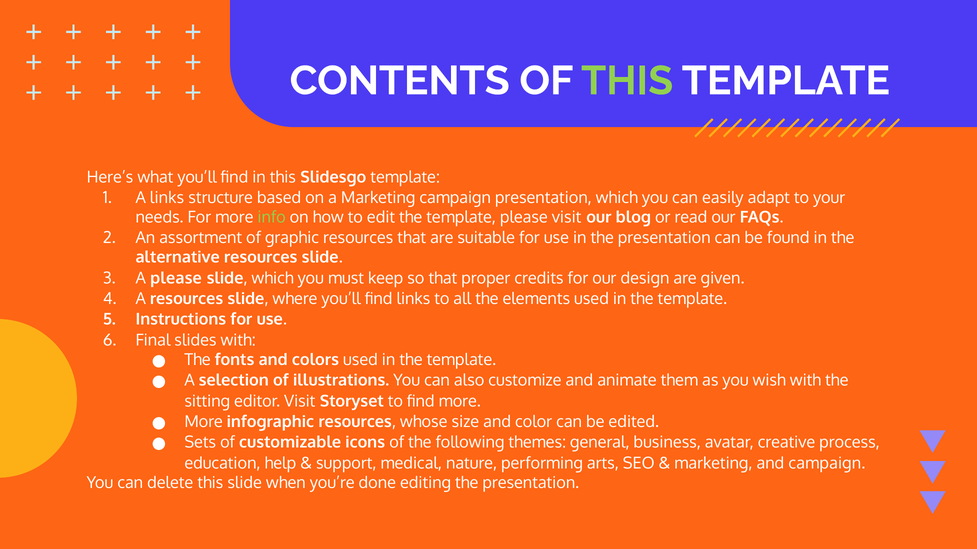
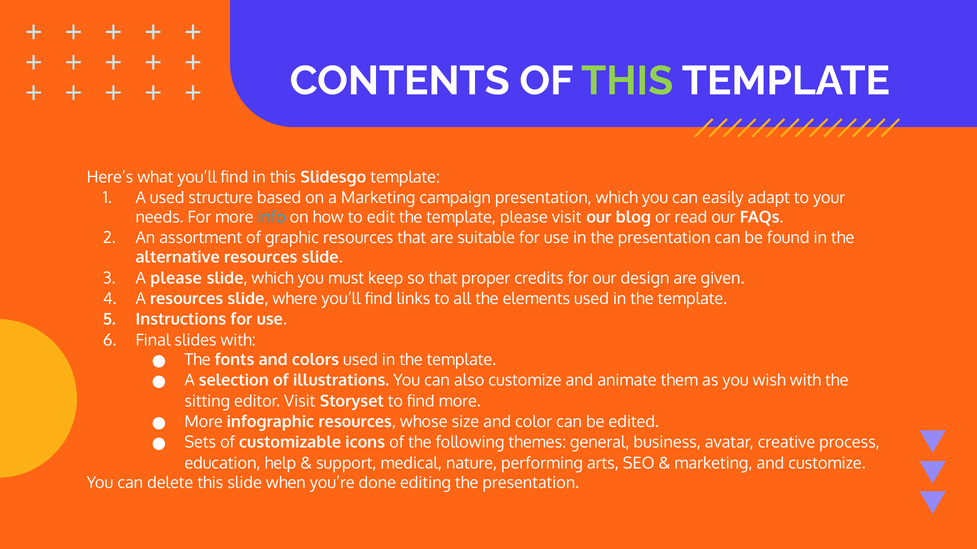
A links: links -> used (167, 198)
info colour: light green -> light blue (272, 218)
and campaign: campaign -> customize (827, 464)
